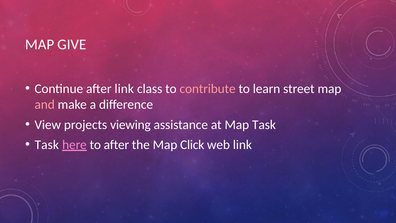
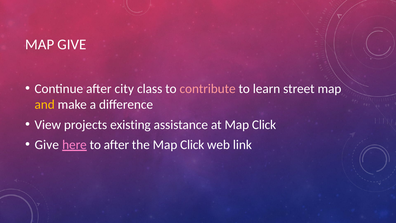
after link: link -> city (124, 89)
and colour: pink -> yellow (45, 105)
viewing: viewing -> existing (130, 124)
at Map Task: Task -> Click (264, 124)
Task: Task -> Give (47, 144)
